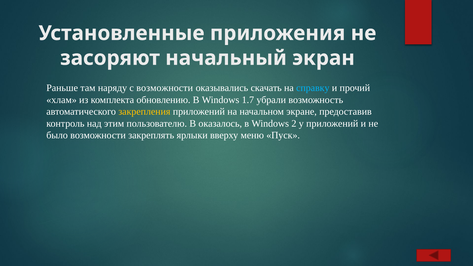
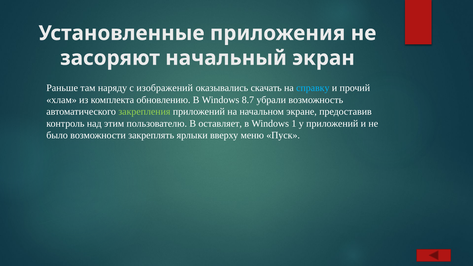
с возможности: возможности -> изображений (165, 88)
1.7: 1.7 -> 8.7 (248, 100)
закрепления colour: yellow -> light green (144, 112)
оказалось: оказалось -> оставляет (220, 124)
2: 2 -> 1 (294, 124)
